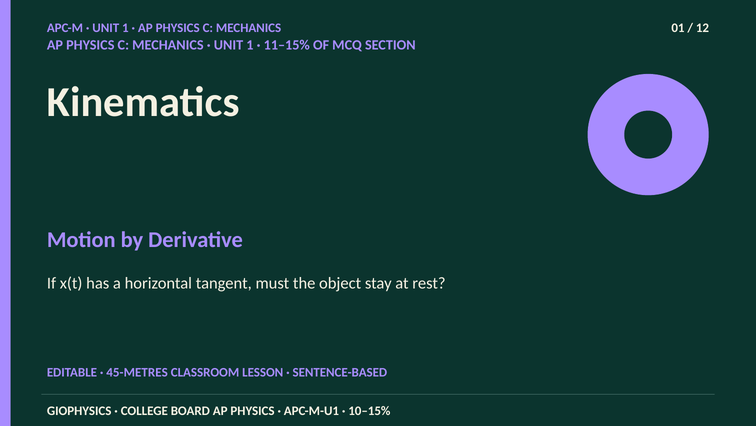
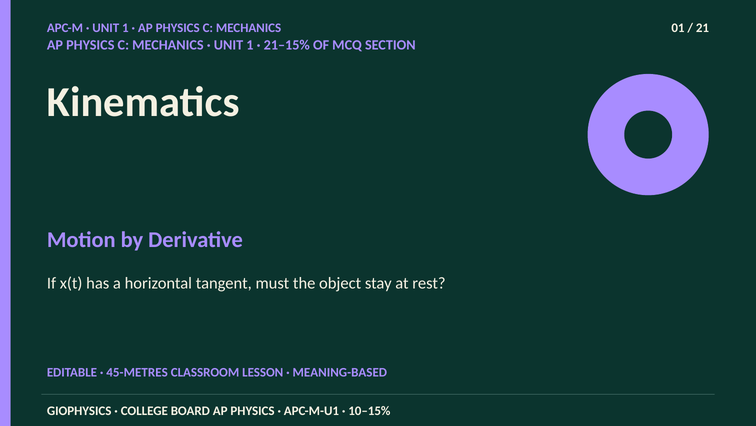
12: 12 -> 21 (702, 28)
11–15%: 11–15% -> 21–15% (287, 45)
SENTENCE-BASED: SENTENCE-BASED -> MEANING-BASED (340, 372)
